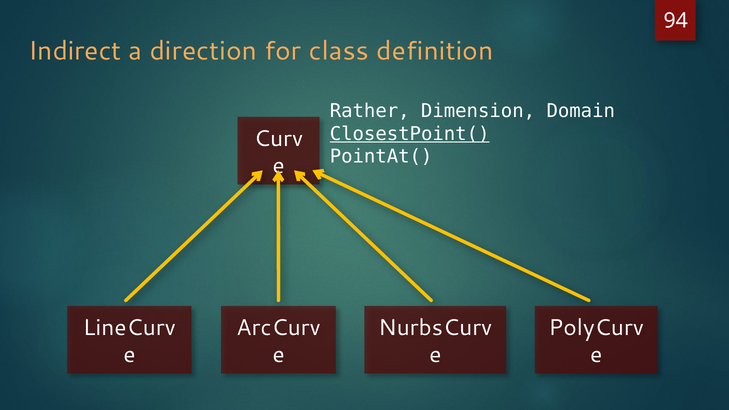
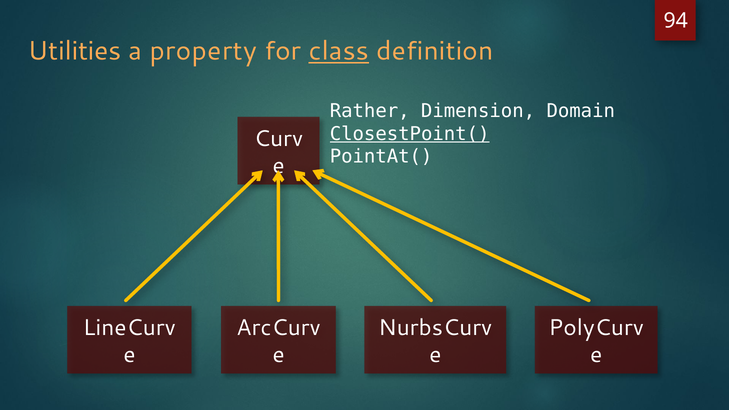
Indirect: Indirect -> Utilities (75, 51)
direction: direction -> property (203, 51)
class underline: none -> present (339, 51)
